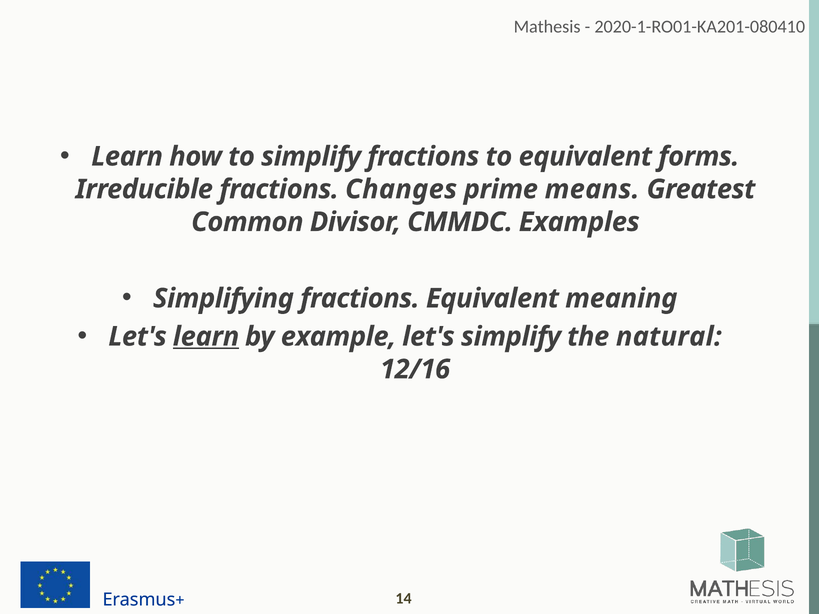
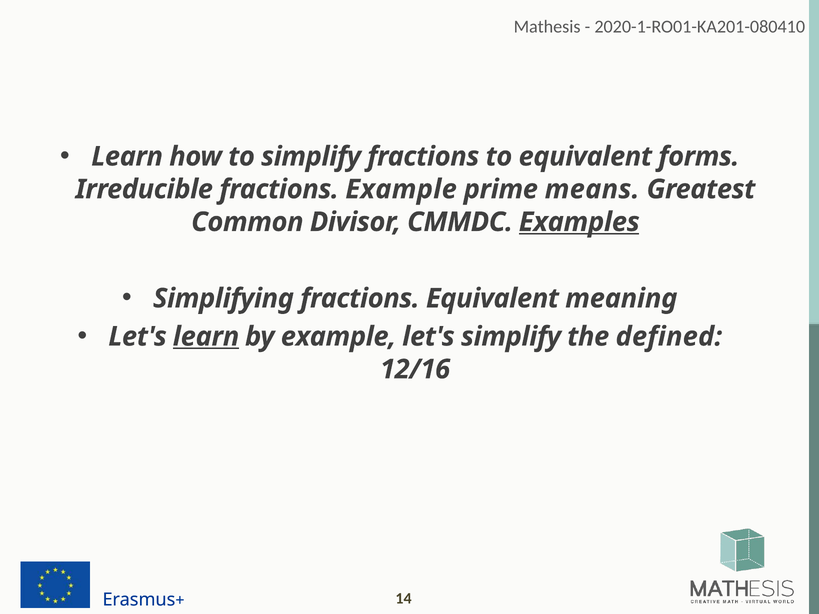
fractions Changes: Changes -> Example (401, 189)
Examples underline: none -> present (579, 222)
natural: natural -> defined (669, 337)
